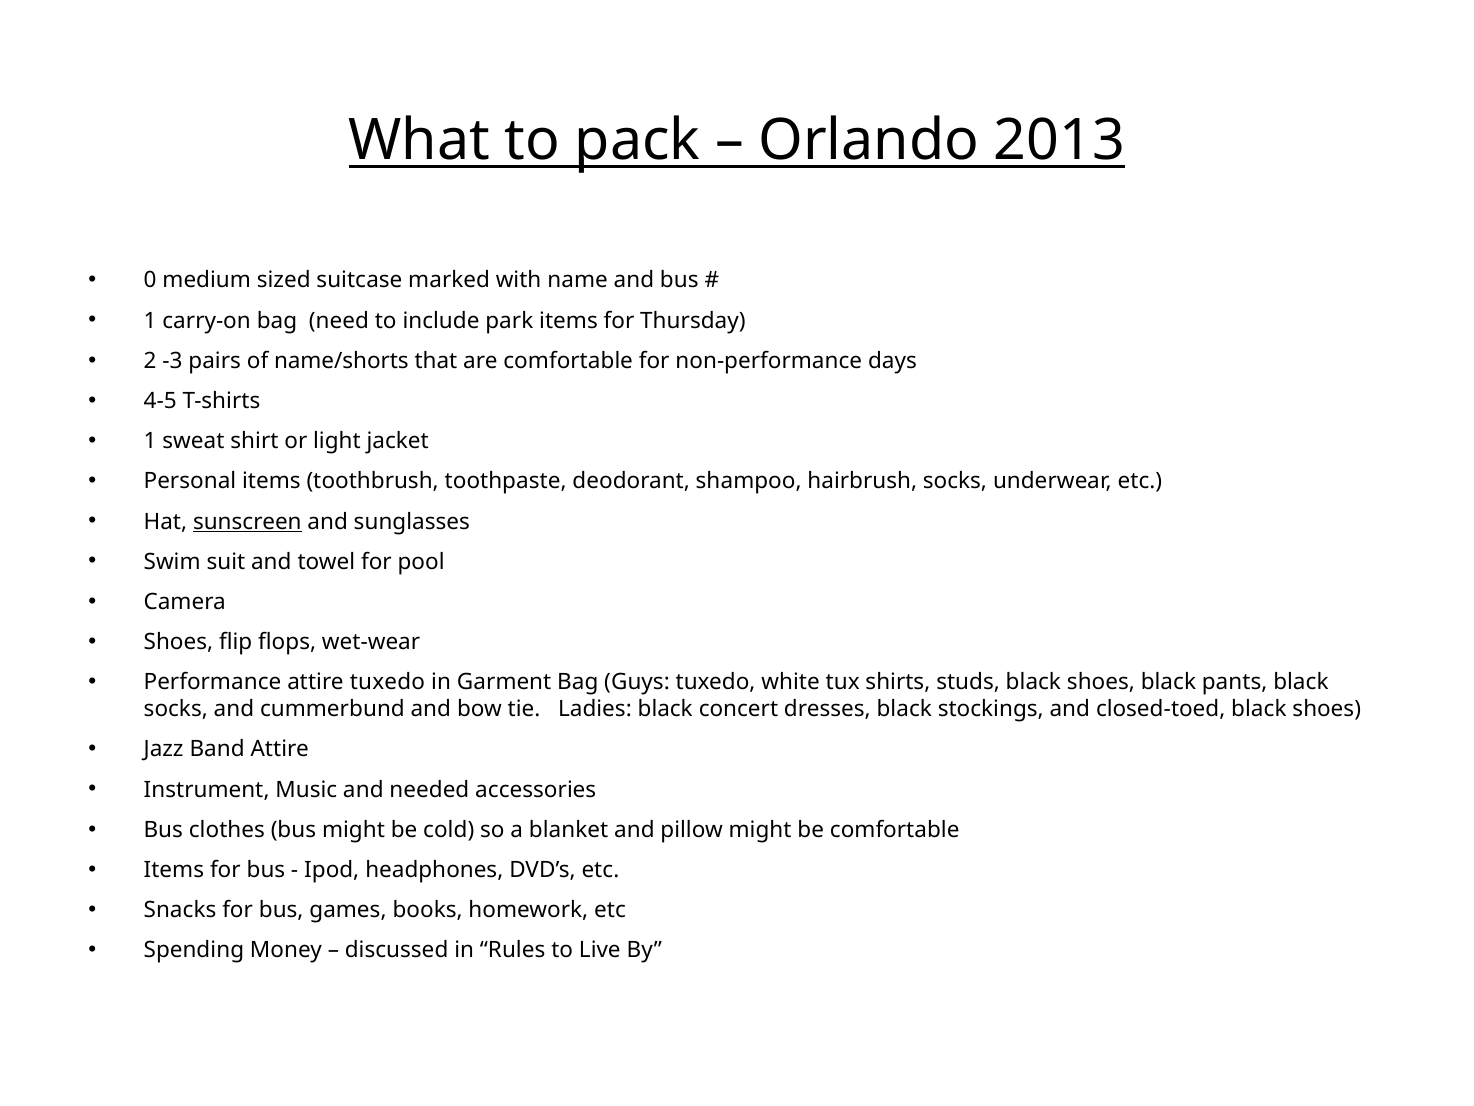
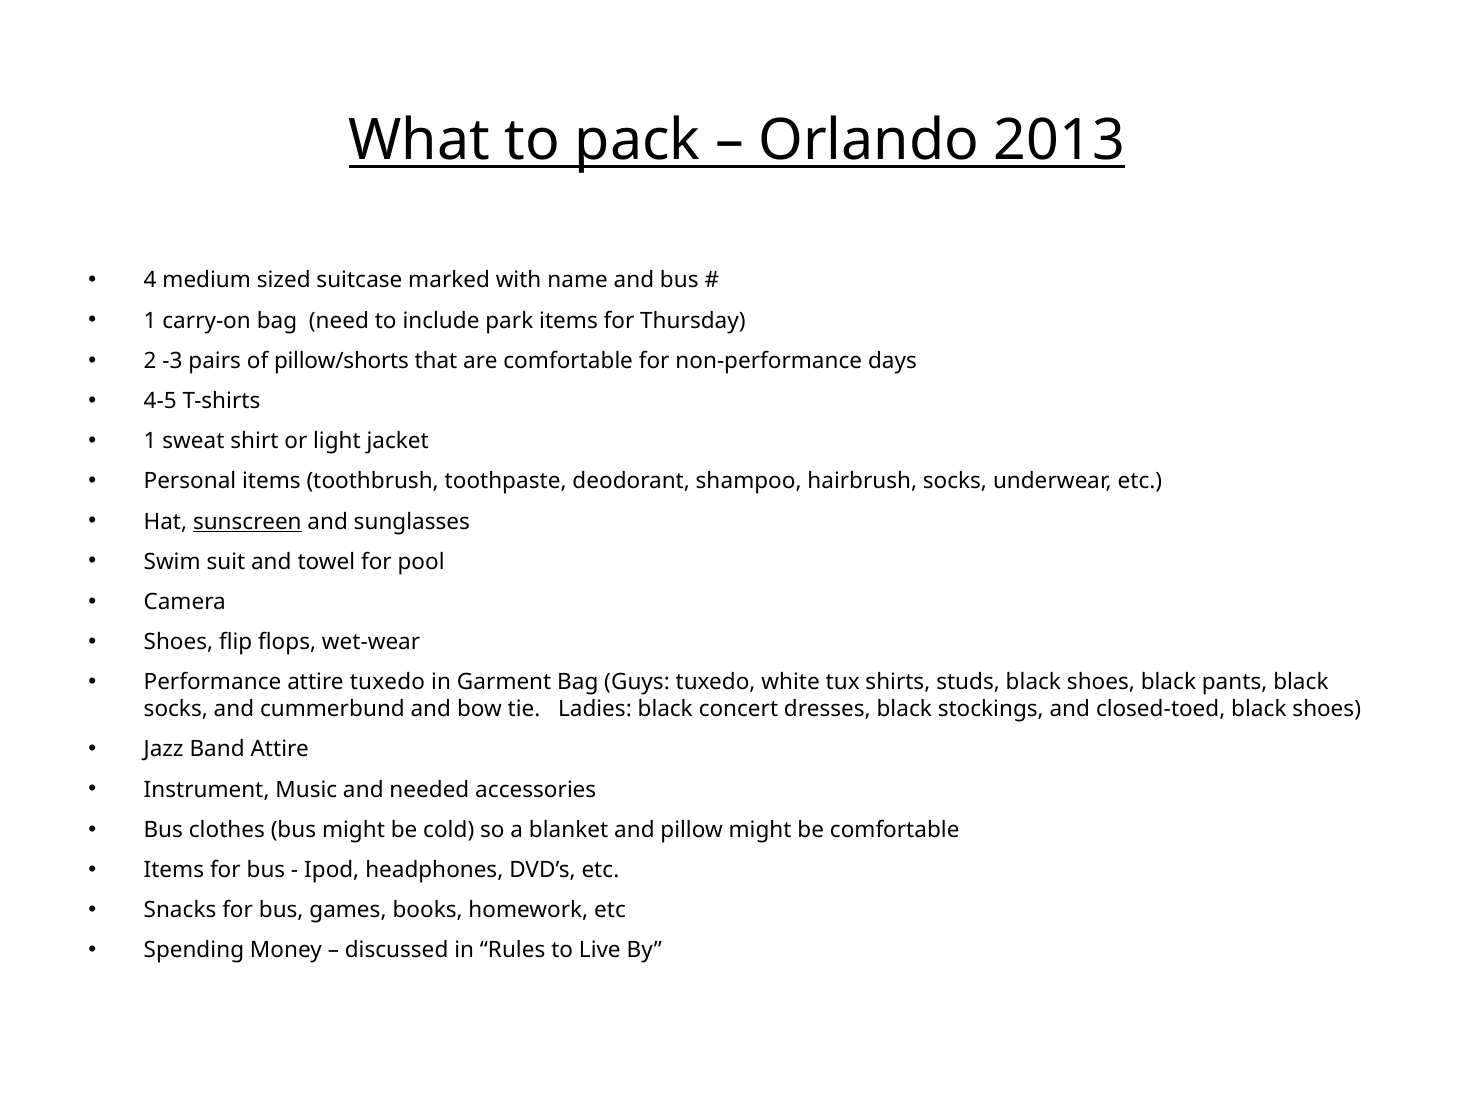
0: 0 -> 4 (150, 280)
name/shorts: name/shorts -> pillow/shorts (341, 361)
